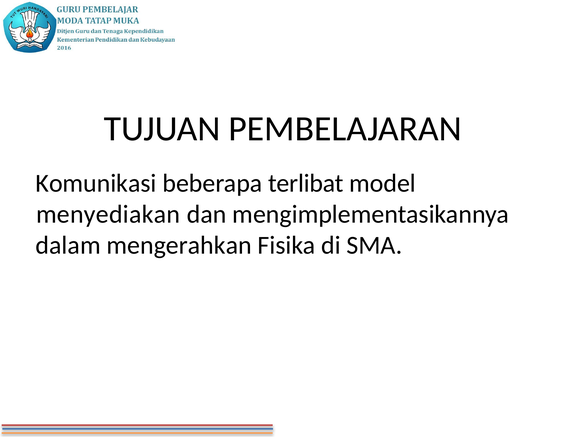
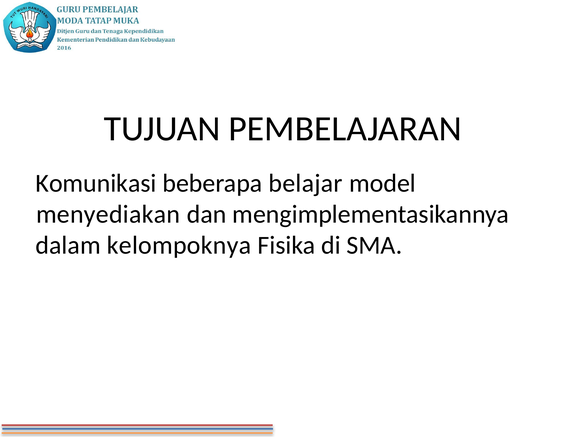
terlibat: terlibat -> belajar (306, 183)
mengerahkan: mengerahkan -> kelompoknya (179, 245)
